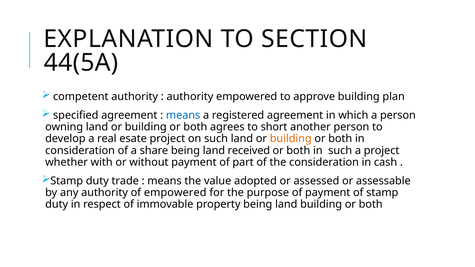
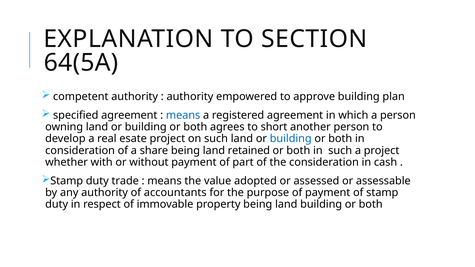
44(5A: 44(5A -> 64(5A (81, 63)
building colour: orange -> blue (291, 139)
received: received -> retained (249, 151)
of empowered: empowered -> accountants (175, 193)
